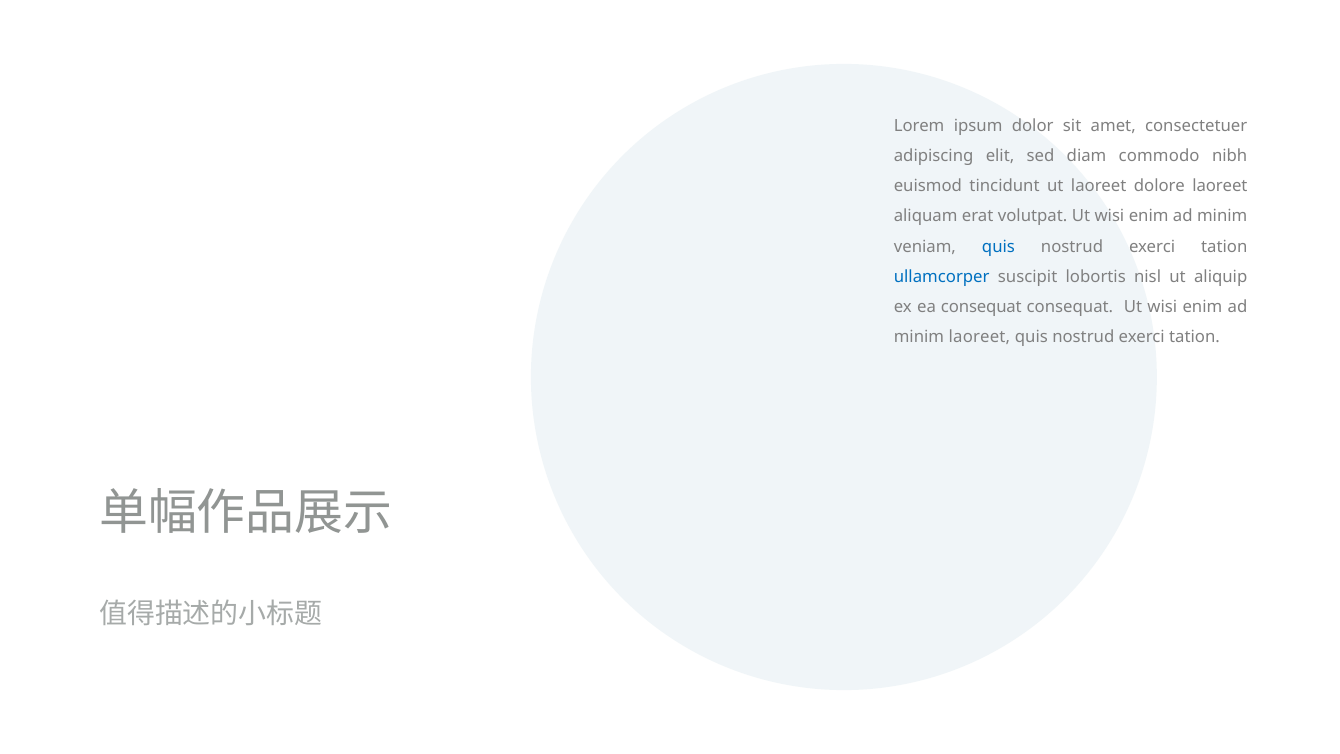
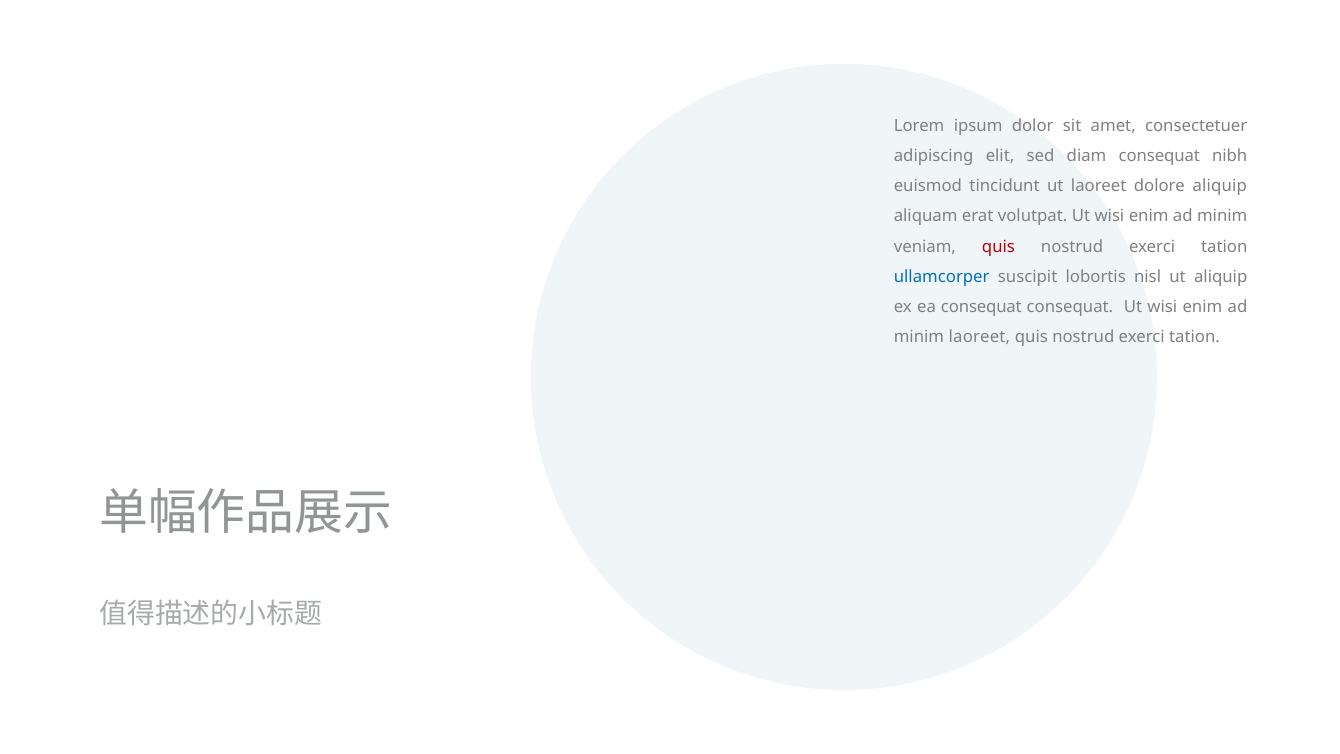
diam commodo: commodo -> consequat (1159, 156)
dolore laoreet: laoreet -> aliquip (1220, 186)
quis colour: blue -> red (998, 246)
